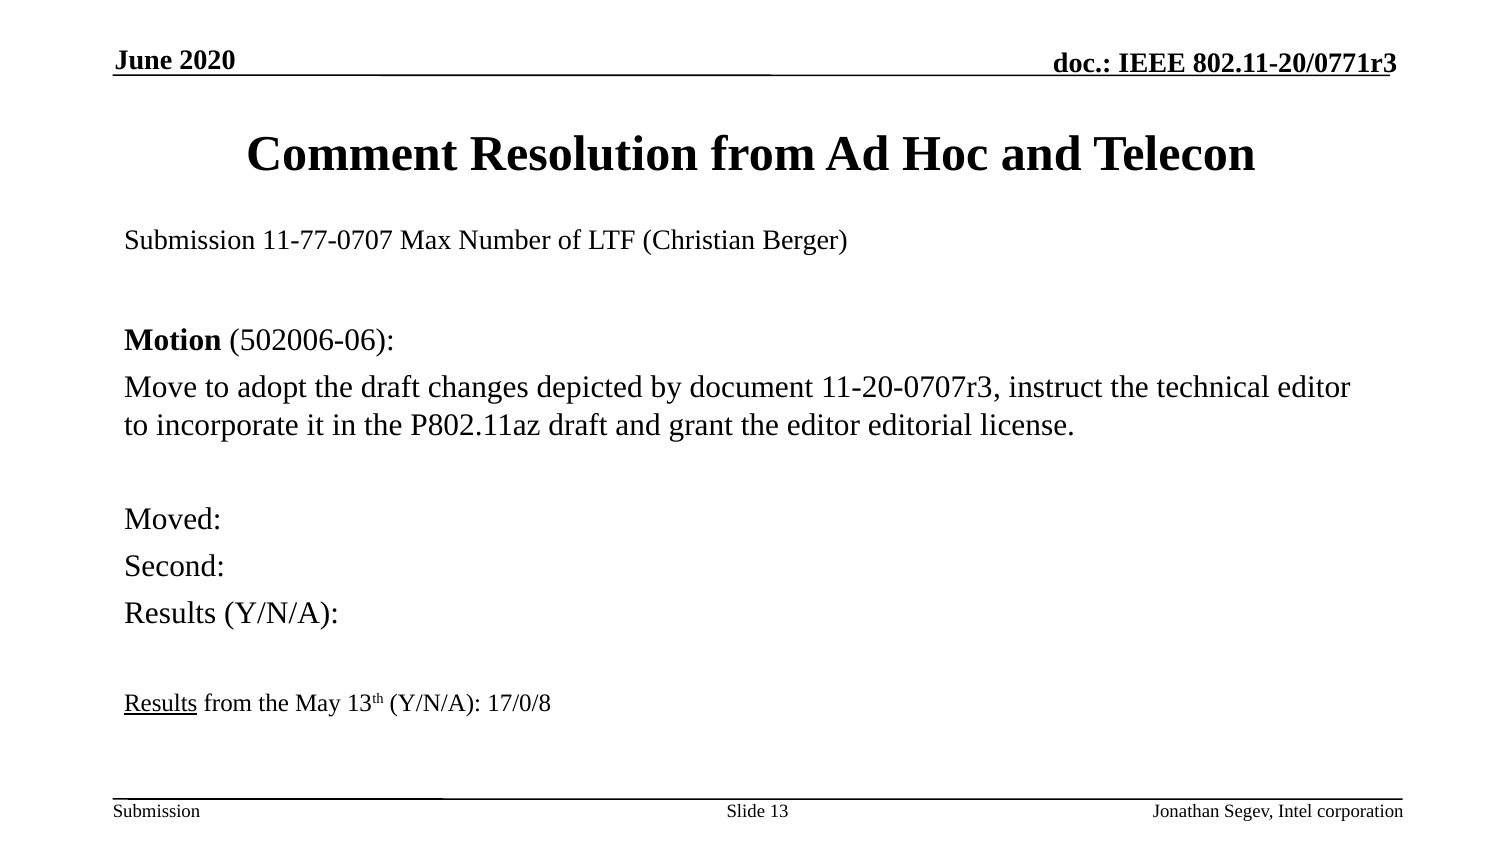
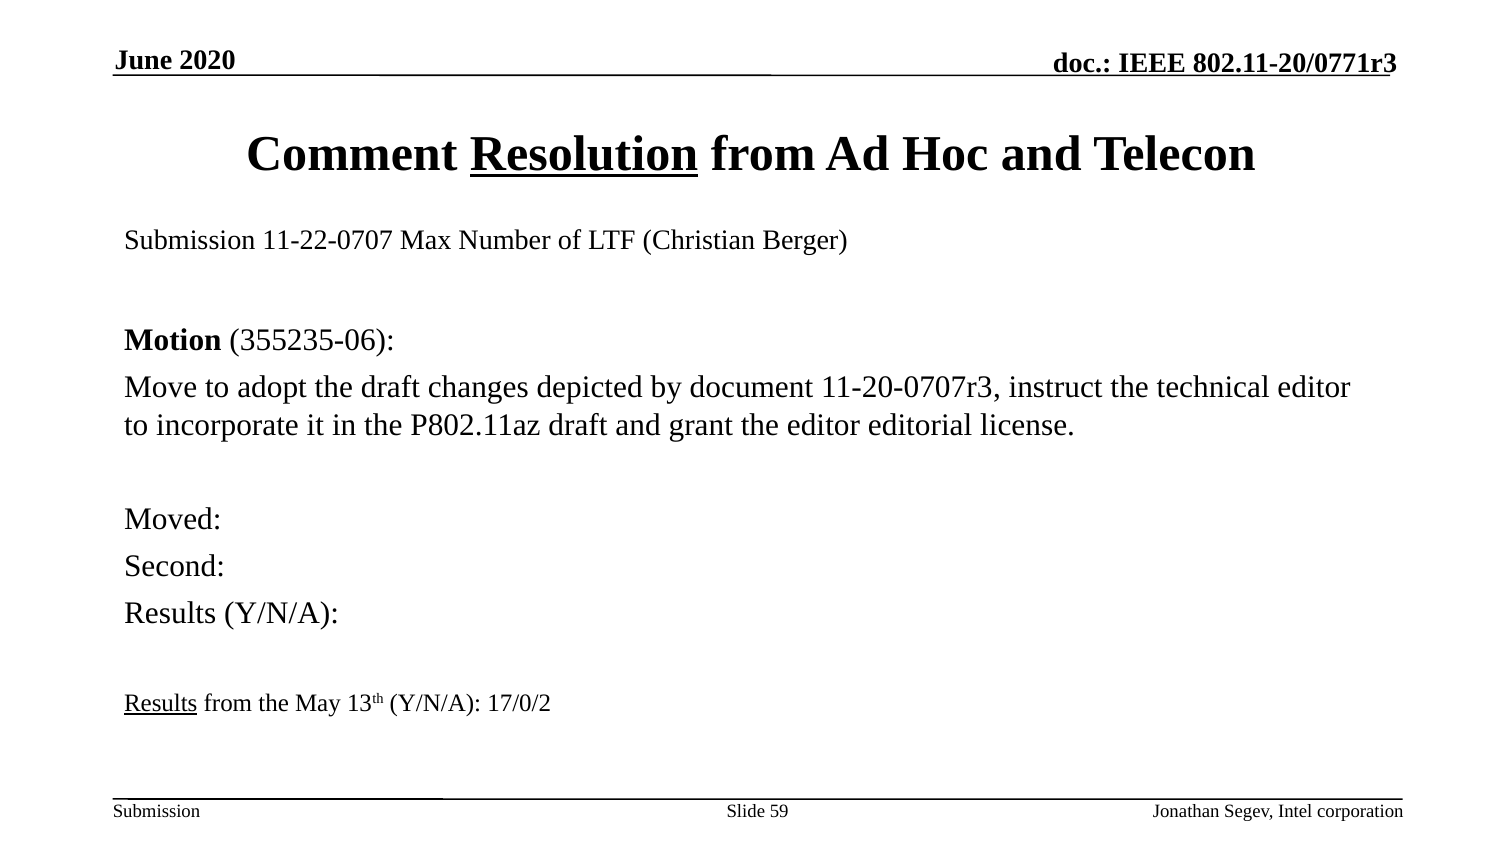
Resolution underline: none -> present (584, 154)
11-77-0707: 11-77-0707 -> 11-22-0707 (328, 240)
502006-06: 502006-06 -> 355235-06 (312, 340)
17/0/8: 17/0/8 -> 17/0/2 (519, 703)
13: 13 -> 59 (779, 811)
